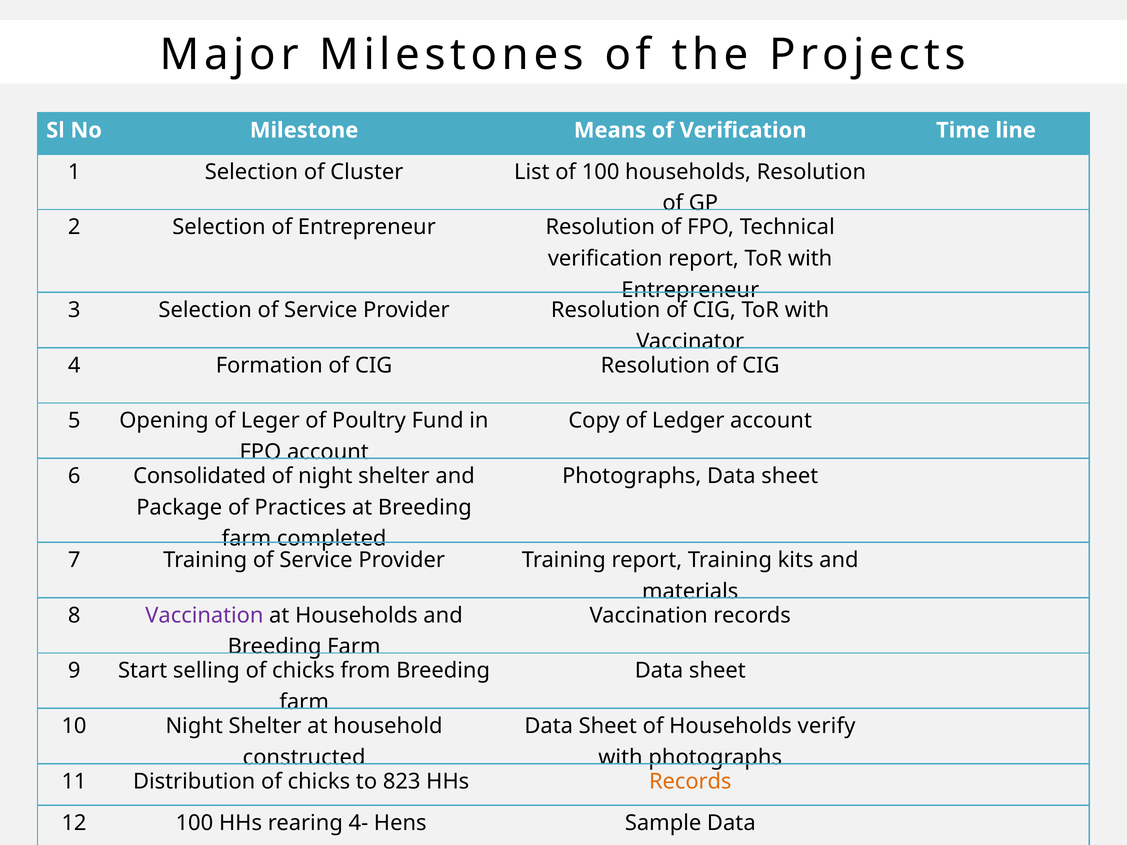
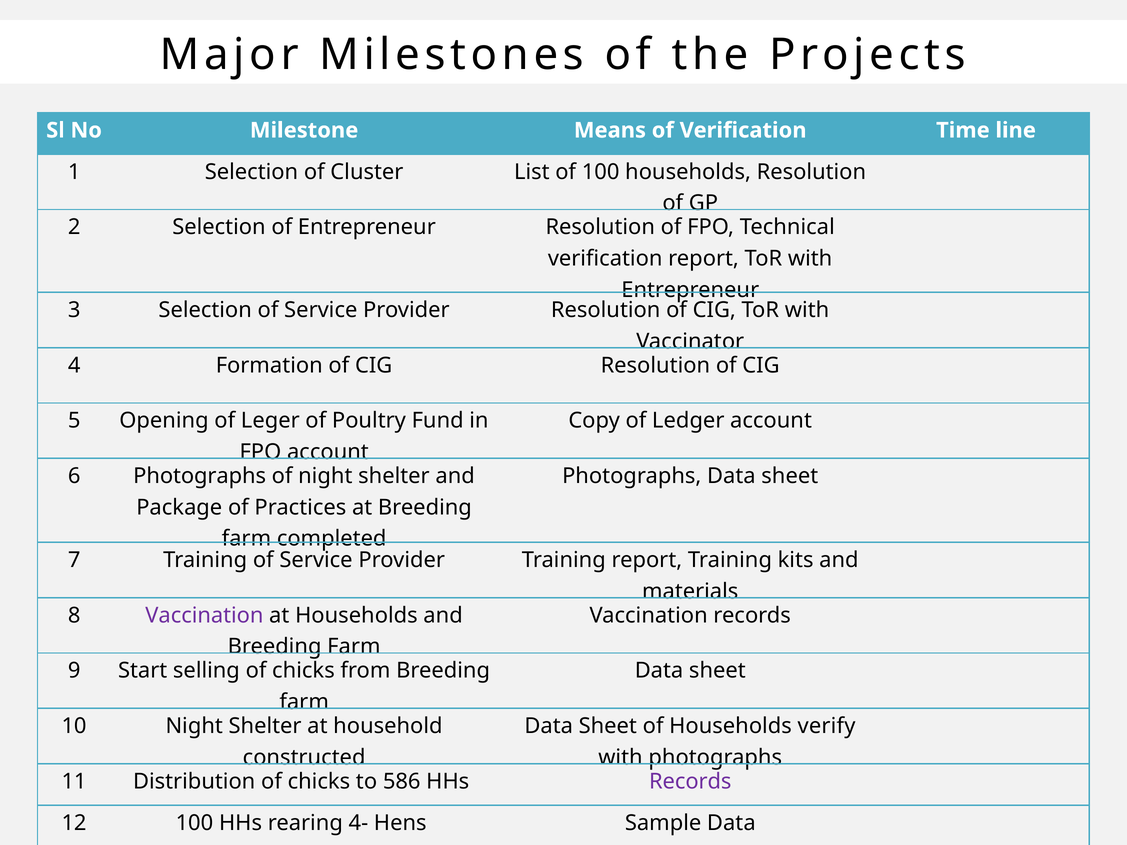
6 Consolidated: Consolidated -> Photographs (200, 476)
823: 823 -> 586 (402, 782)
Records colour: orange -> purple (690, 782)
